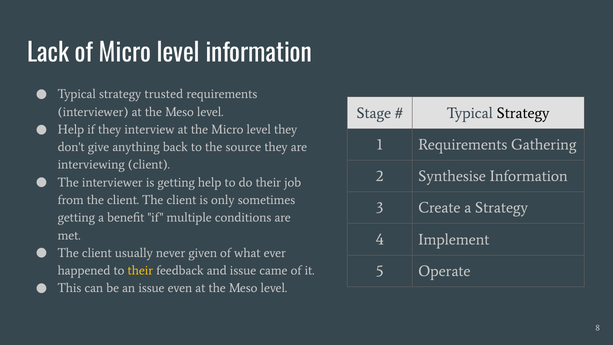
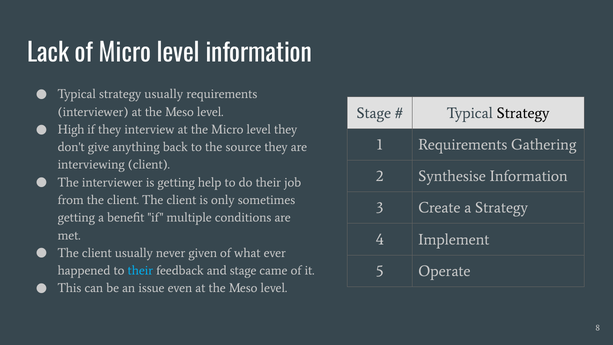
strategy trusted: trusted -> usually (164, 94)
Help: Help -> High (71, 129)
their colour: yellow -> light blue (140, 270)
and issue: issue -> stage (243, 270)
